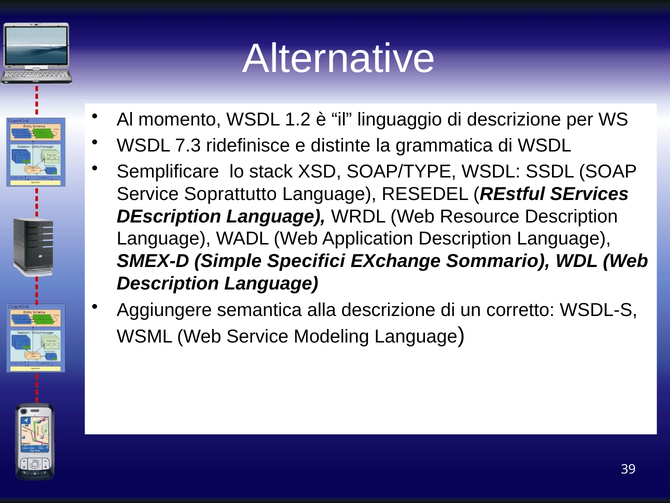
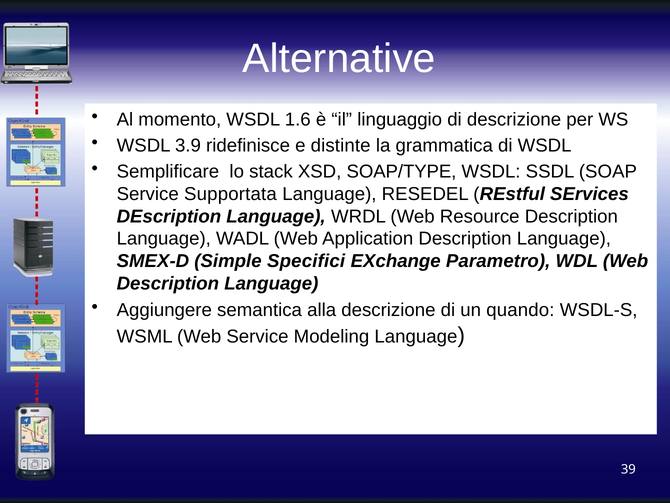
1.2: 1.2 -> 1.6 (298, 119)
7.3: 7.3 -> 3.9 (188, 145)
Soprattutto: Soprattutto -> Supportata (230, 194)
Sommario: Sommario -> Parametro (498, 261)
corretto: corretto -> quando (520, 310)
